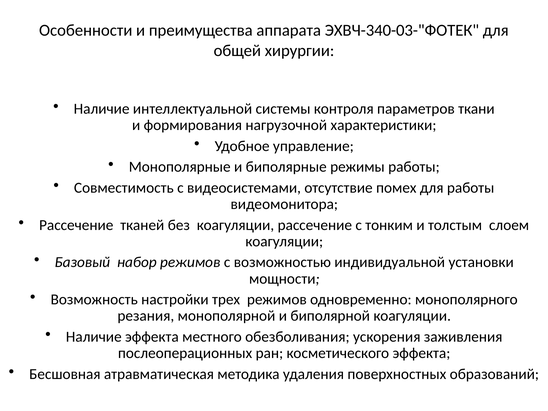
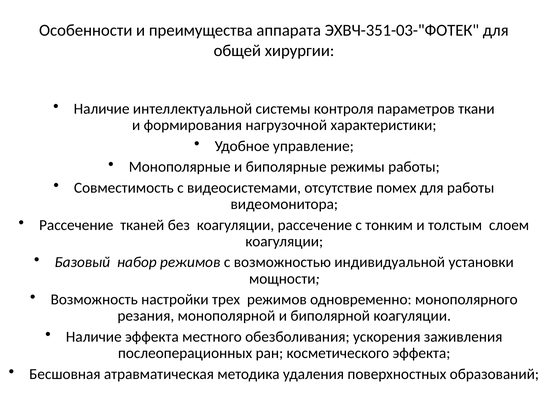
ЭХВЧ-340-03-"ФОТЕК: ЭХВЧ-340-03-"ФОТЕК -> ЭХВЧ-351-03-"ФОТЕК (402, 30)
